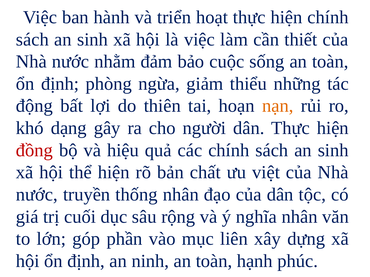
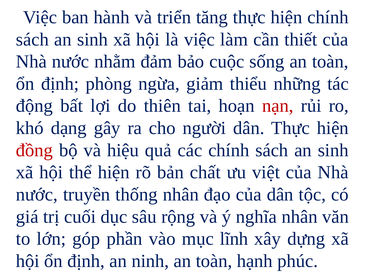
hoạt: hoạt -> tăng (212, 17)
nạn colour: orange -> red (278, 106)
liên: liên -> lĩnh (234, 239)
